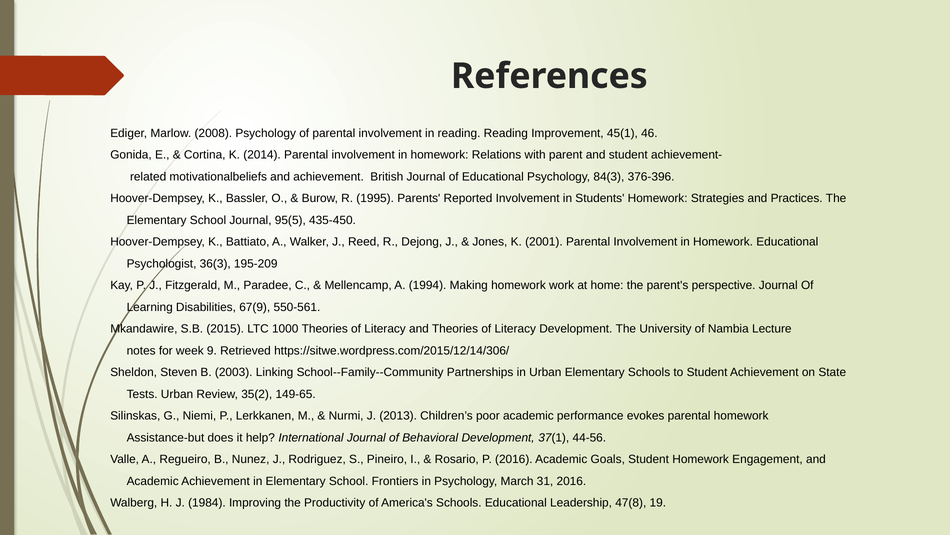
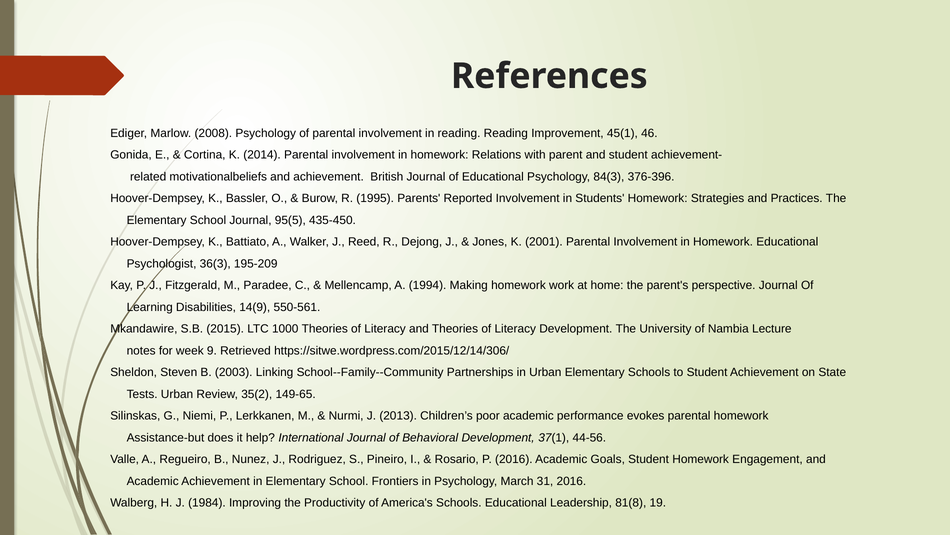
67(9: 67(9 -> 14(9 (255, 307)
47(8: 47(8 -> 81(8 (631, 502)
